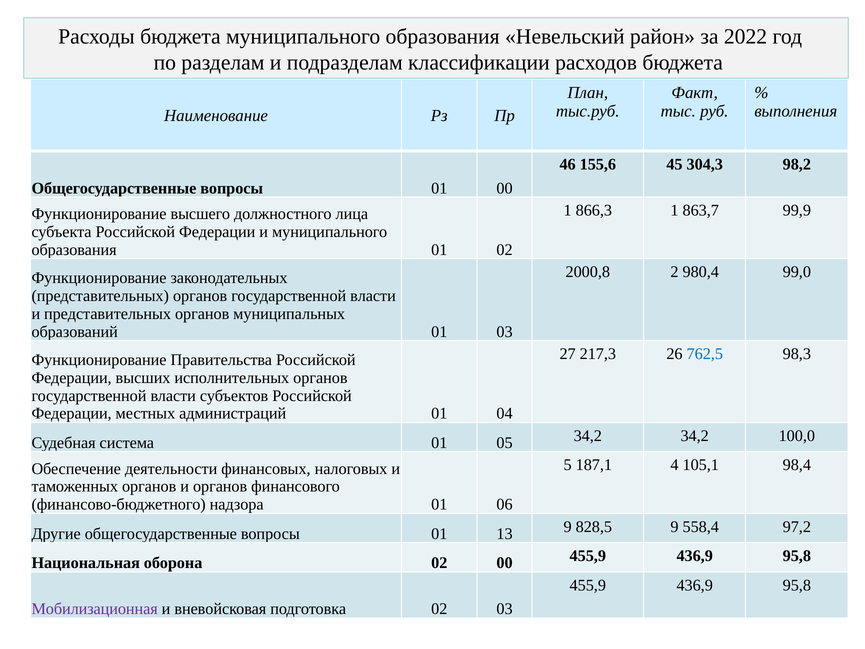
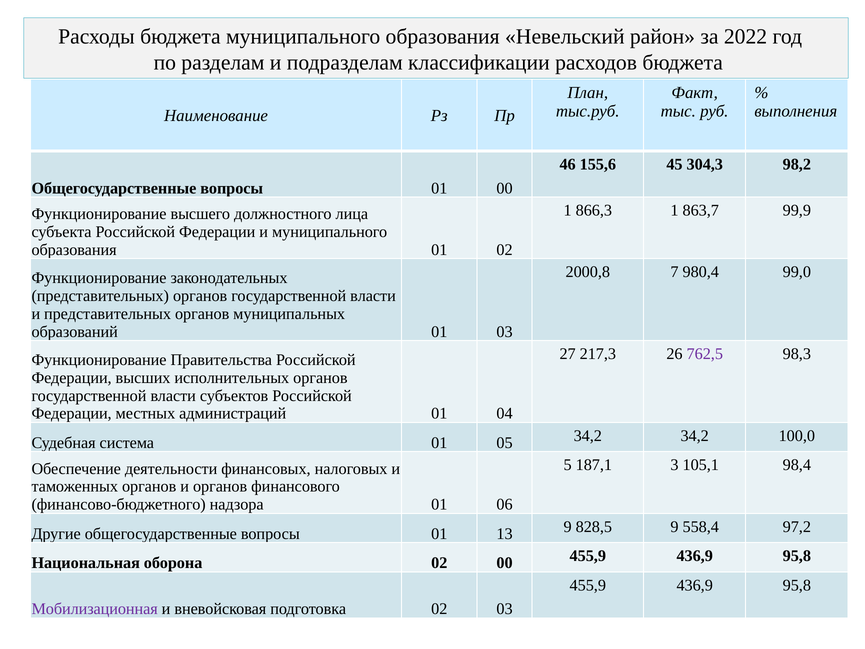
2: 2 -> 7 (674, 272)
762,5 colour: blue -> purple (705, 354)
4: 4 -> 3 (674, 465)
